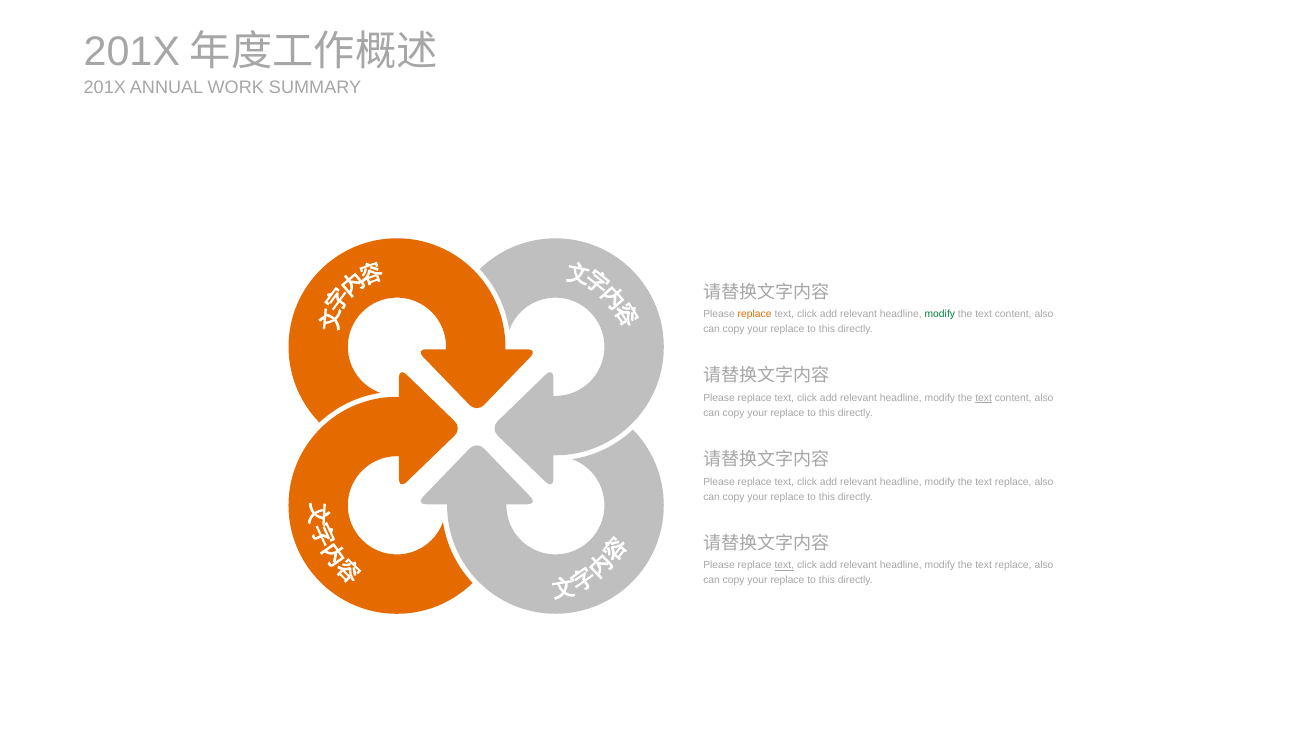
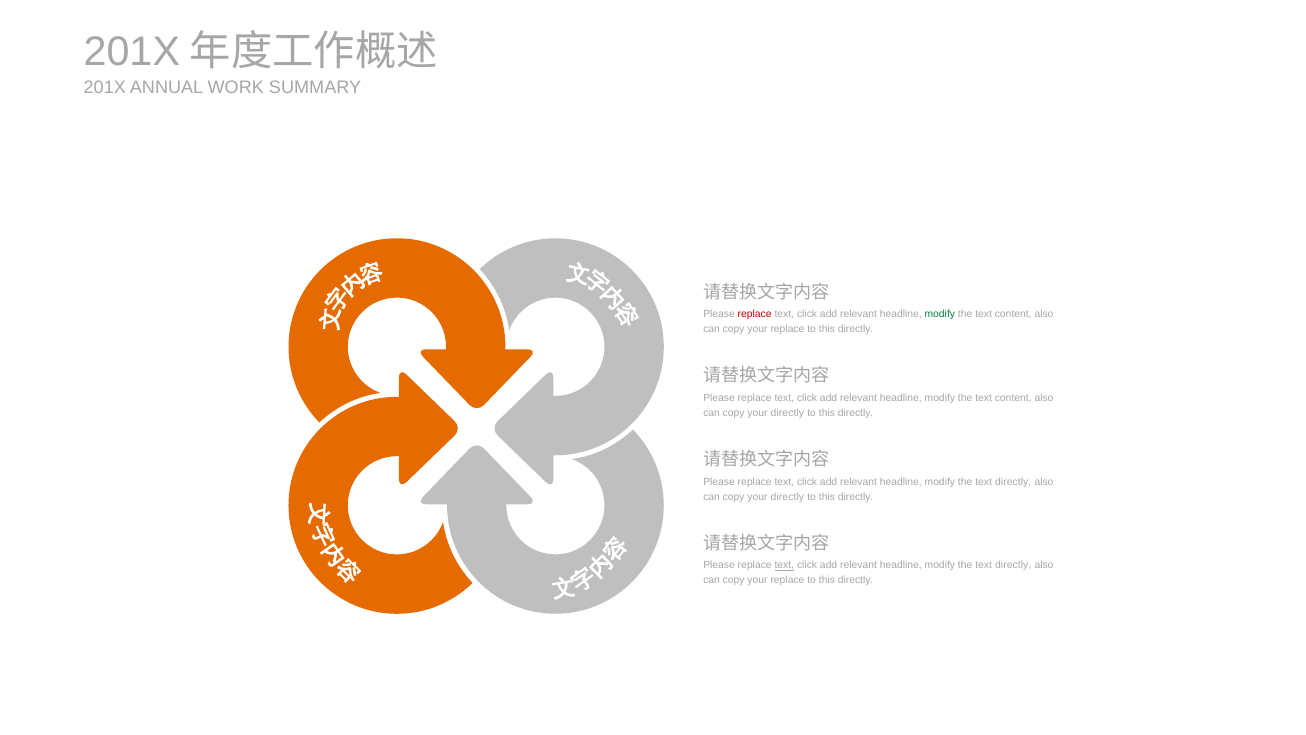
replace colour: orange -> red (755, 314)
text underline: present -> none (984, 398)
replace: replace -> directly (787, 413)
replace: replace -> directly (1013, 482)
replace: replace -> directly (787, 496)
replace: replace -> directly (1013, 565)
